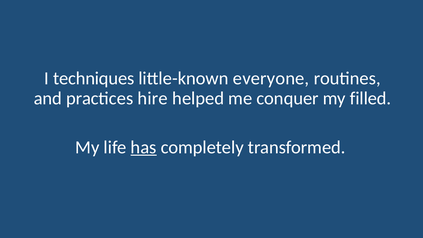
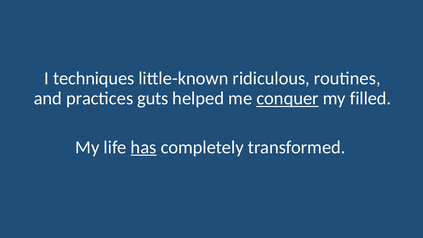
everyone: everyone -> ridiculous (271, 78)
hire: hire -> guts (153, 98)
conquer underline: none -> present (288, 98)
